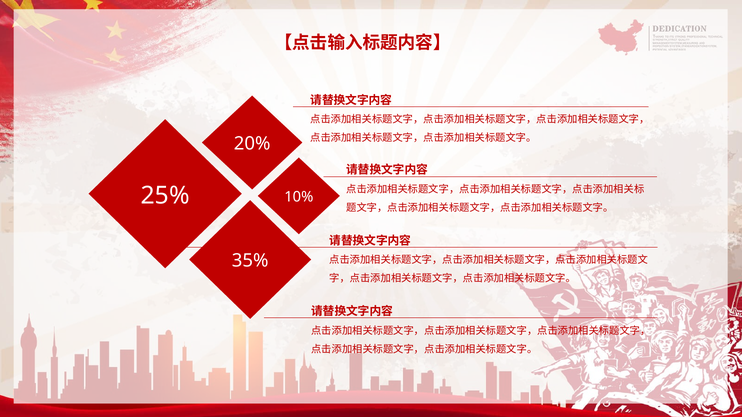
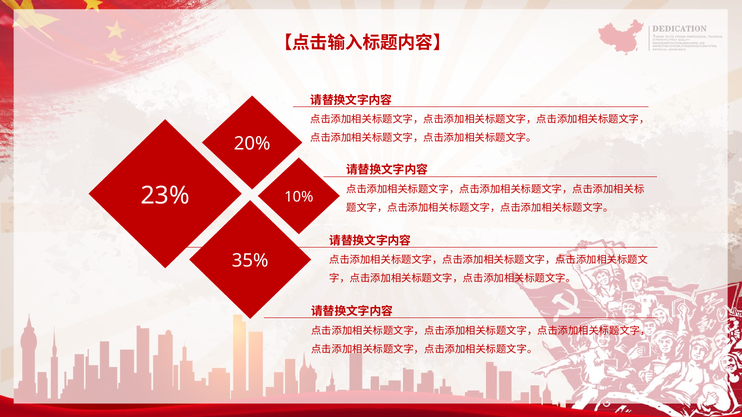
25%: 25% -> 23% (165, 196)
